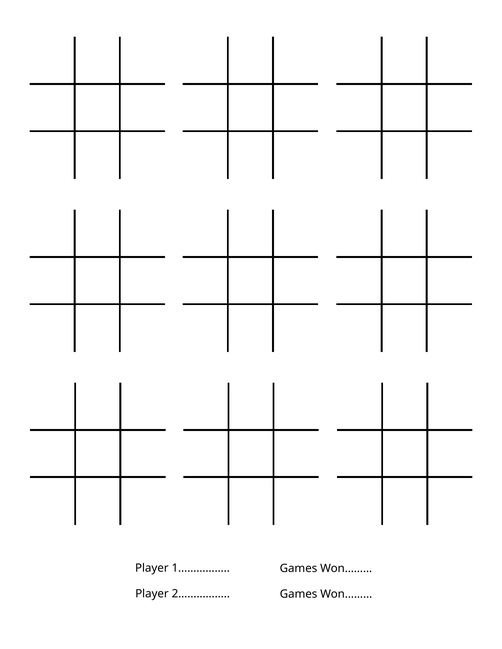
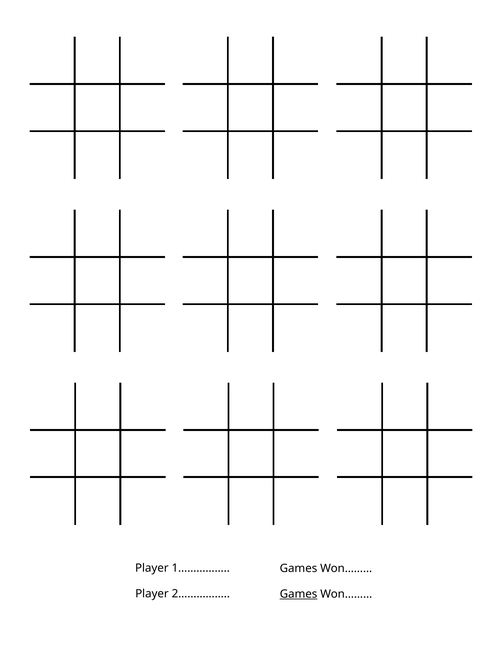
Games underline: none -> present (299, 595)
